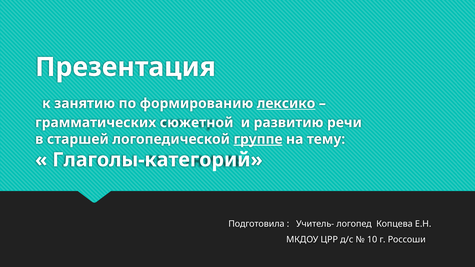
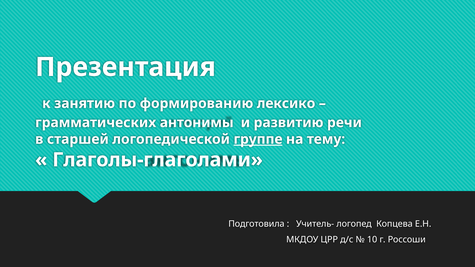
лексико underline: present -> none (286, 103)
сюжетной: сюжетной -> антонимы (197, 123)
Глаголы-категорий: Глаголы-категорий -> Глаголы-глаголами (158, 160)
